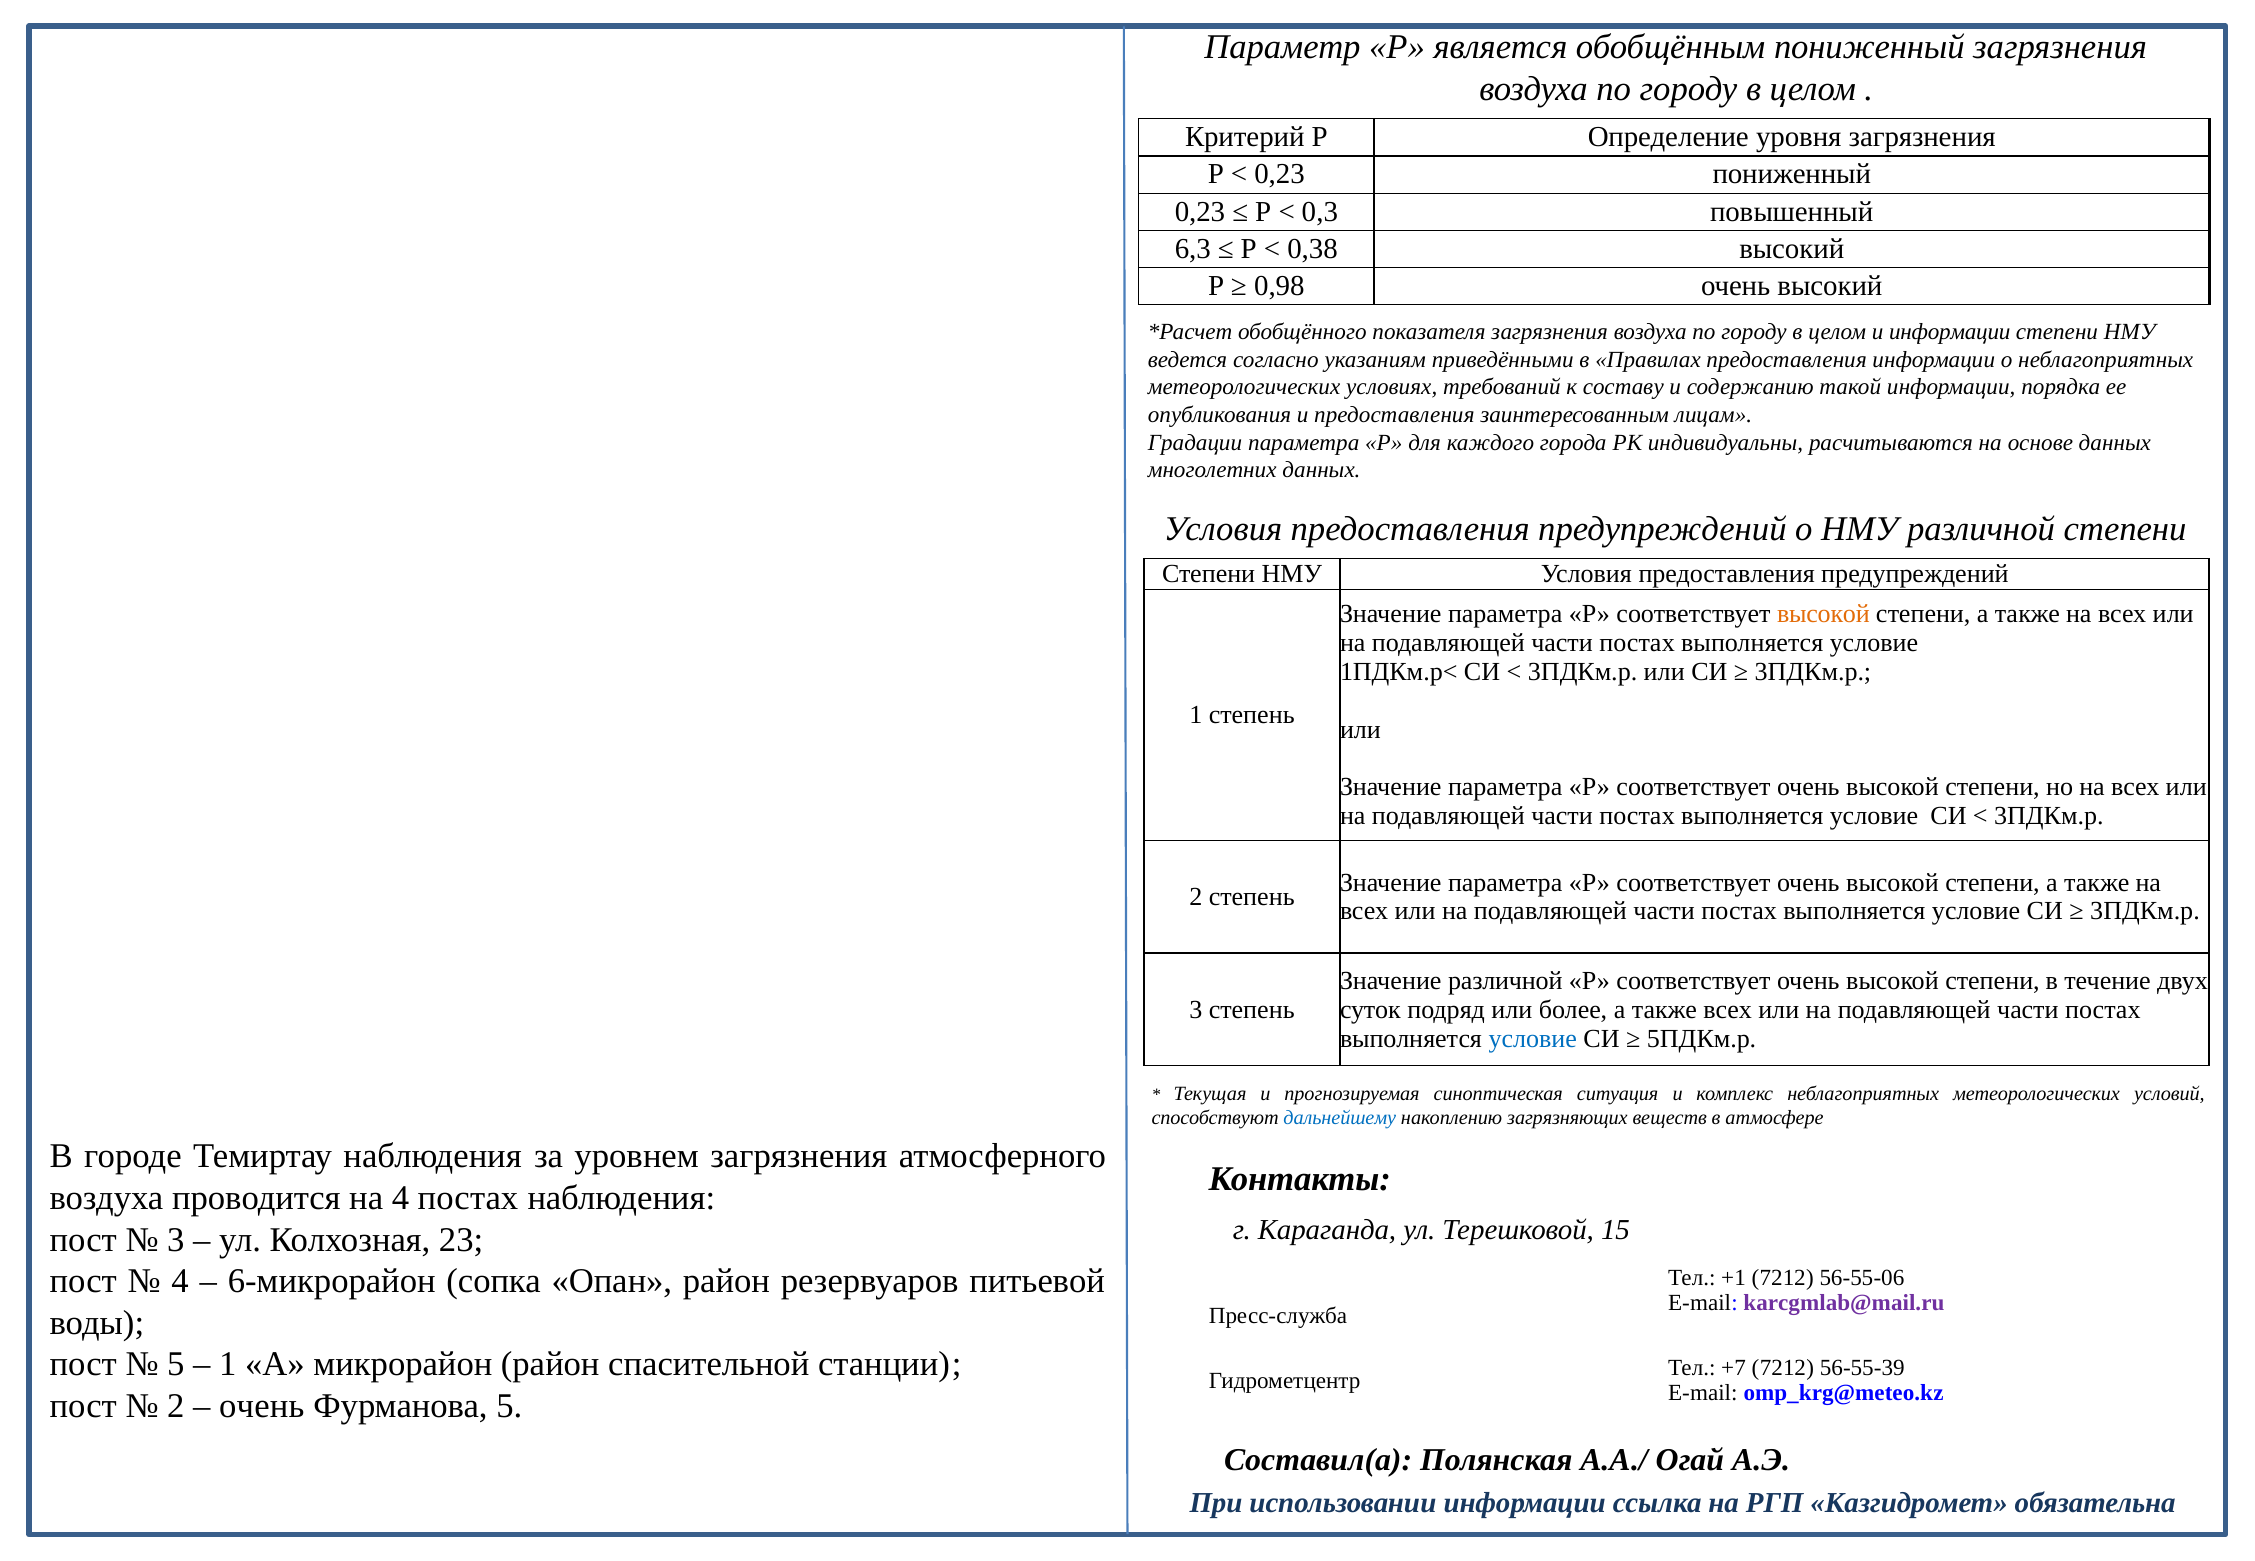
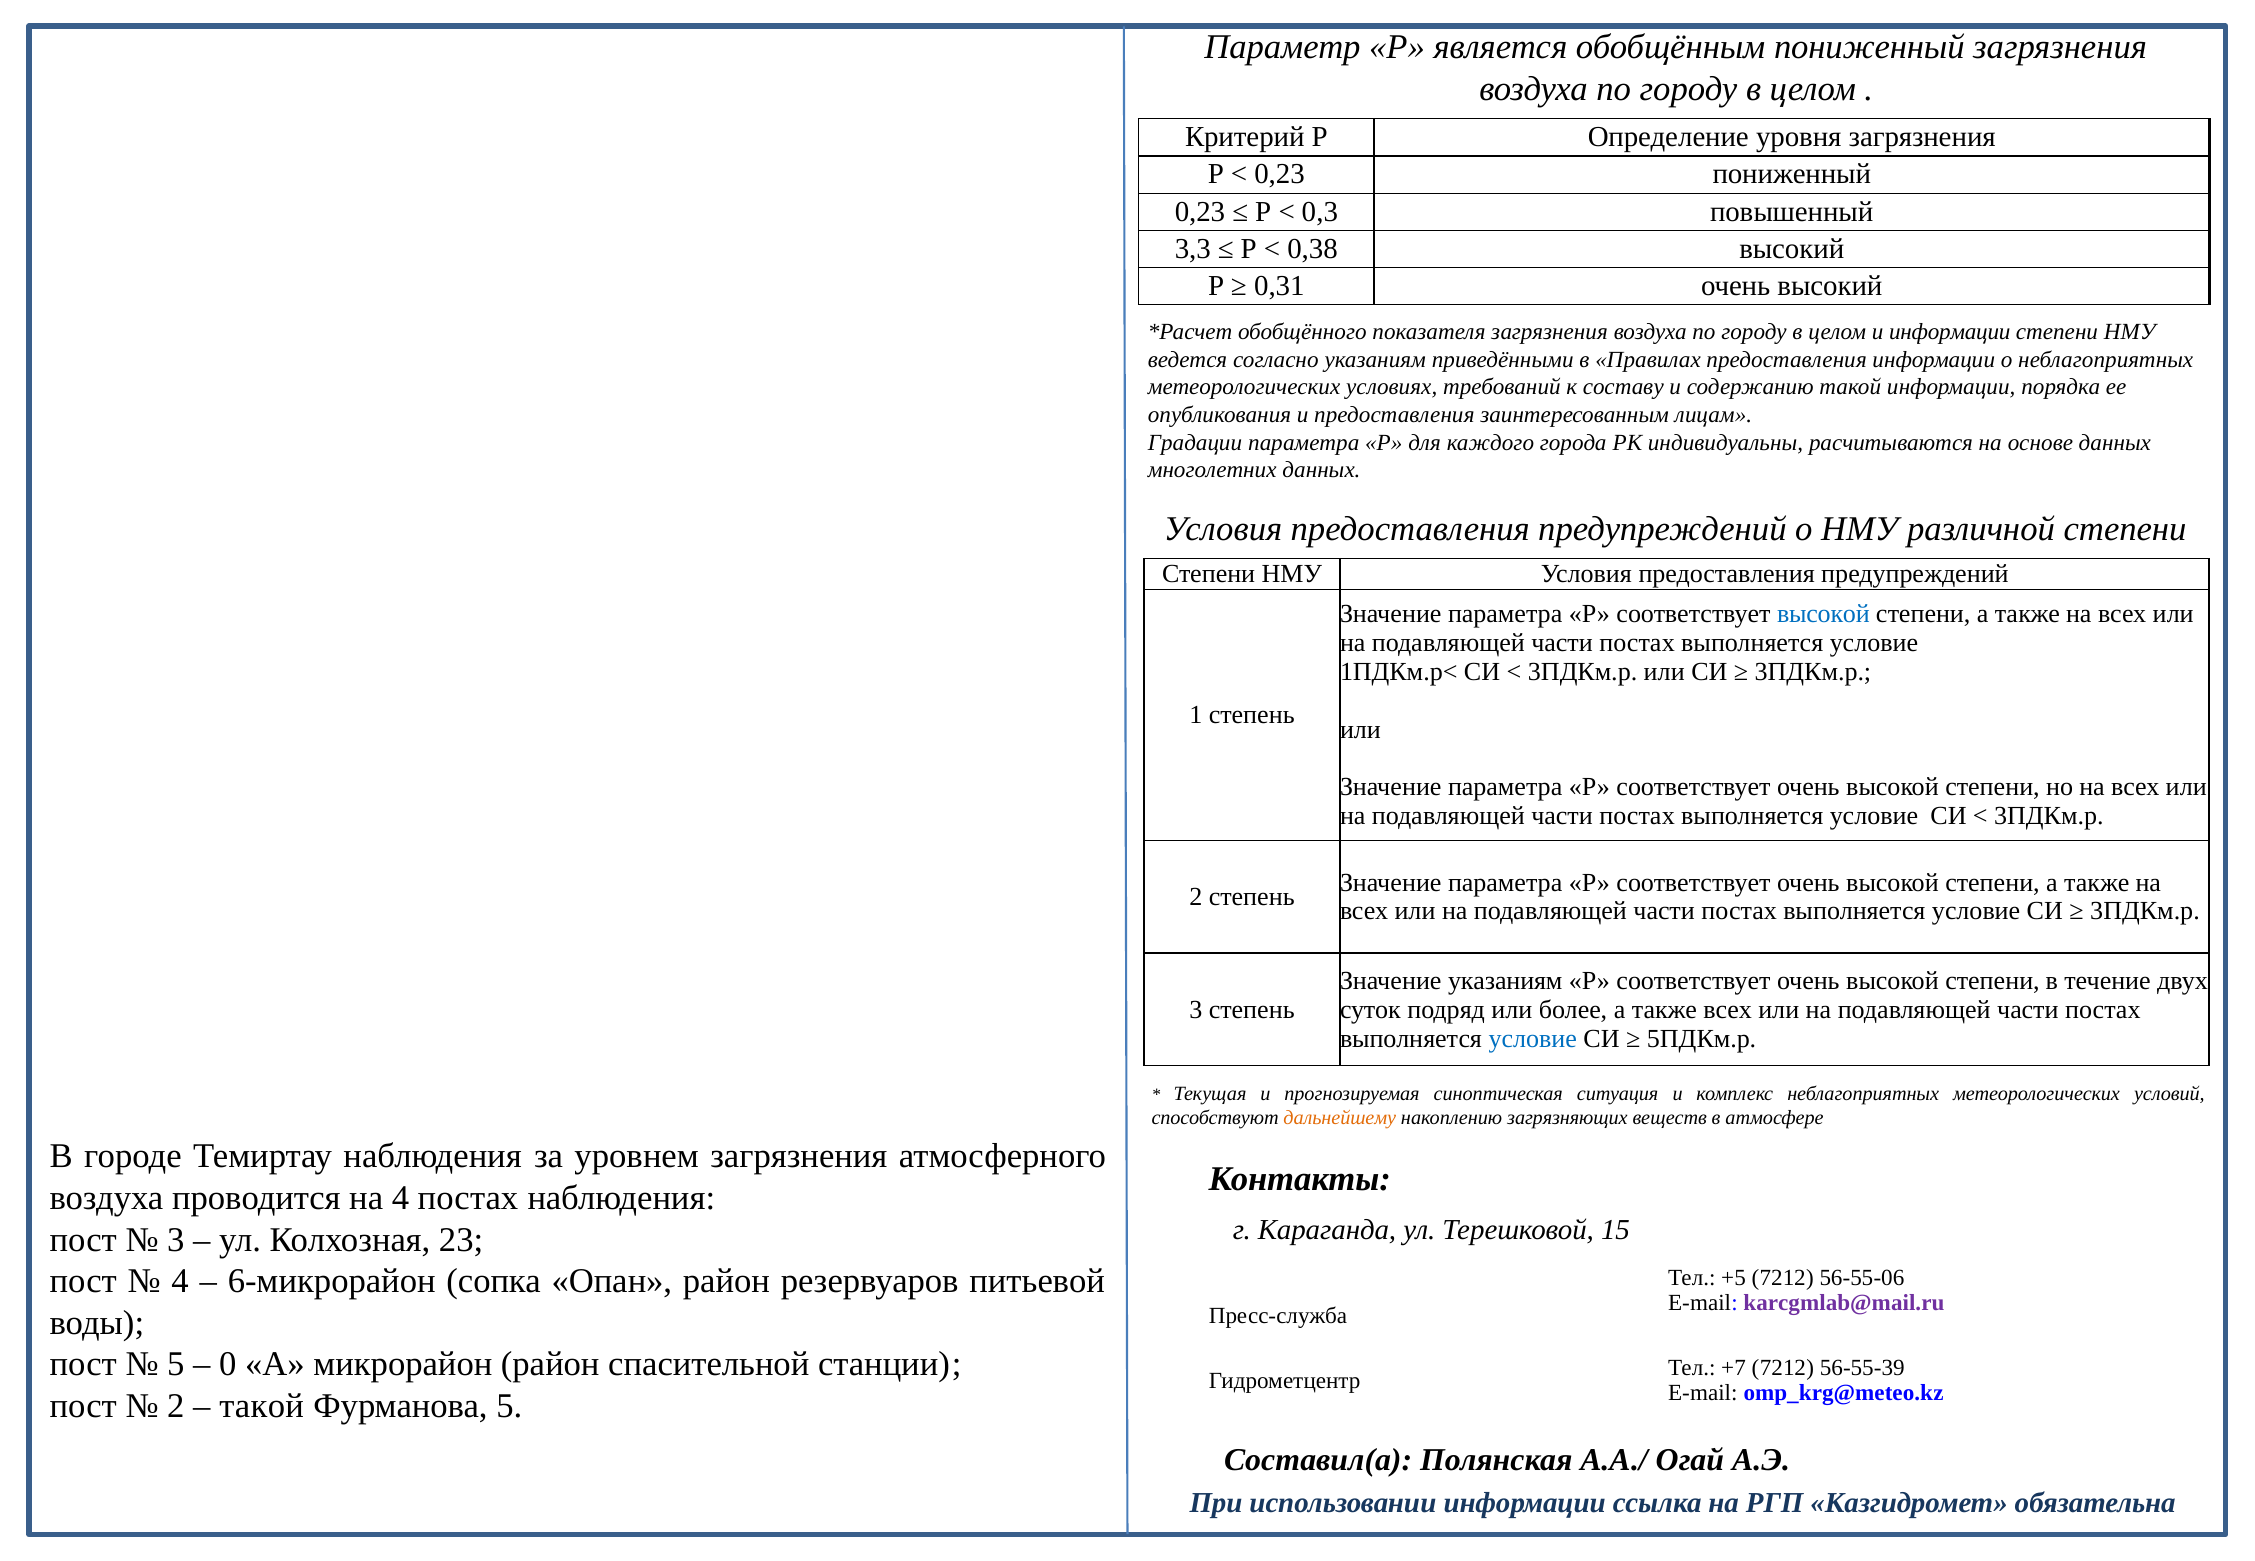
6,3: 6,3 -> 3,3 (1193, 249)
0,98: 0,98 -> 0,31 (1279, 286)
высокой colour: orange -> blue (1823, 614)
Значение различной: различной -> указаниям (1505, 981)
дальнейшему colour: blue -> orange (1340, 1118)
+1: +1 -> +5 (1734, 1278)
1: 1 -> 0 (228, 1365)
очень: очень -> такой (262, 1406)
